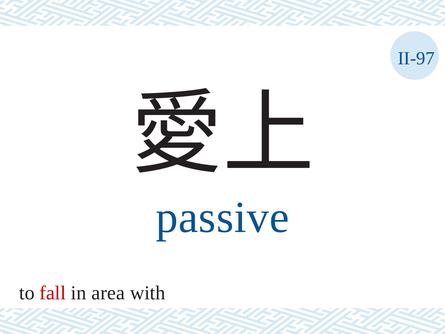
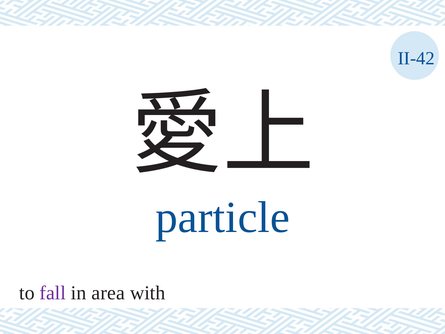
II-97: II-97 -> II-42 (416, 58)
passive: passive -> particle (223, 217)
fall colour: red -> purple (53, 293)
